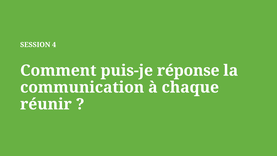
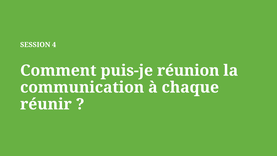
réponse: réponse -> réunion (188, 70)
